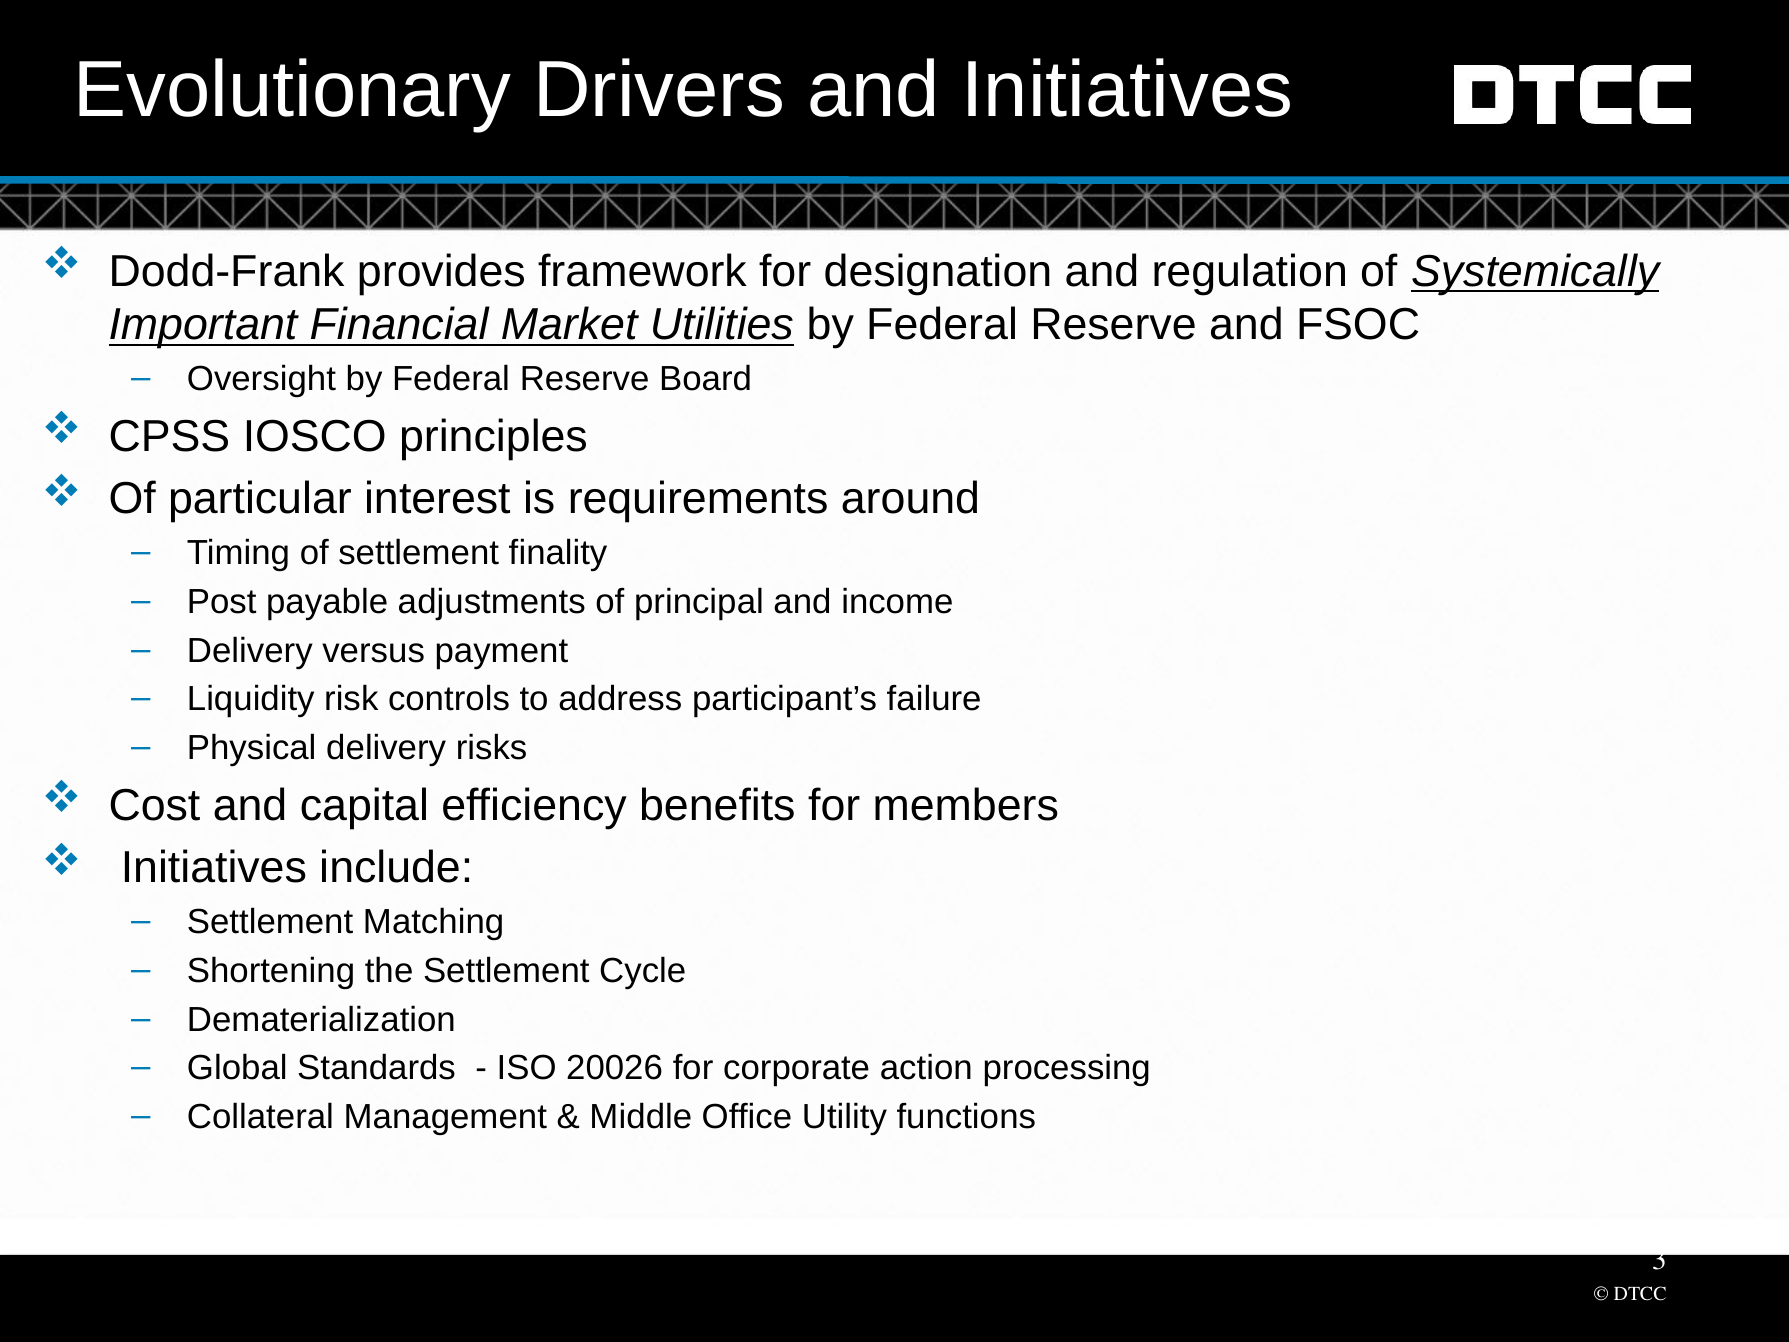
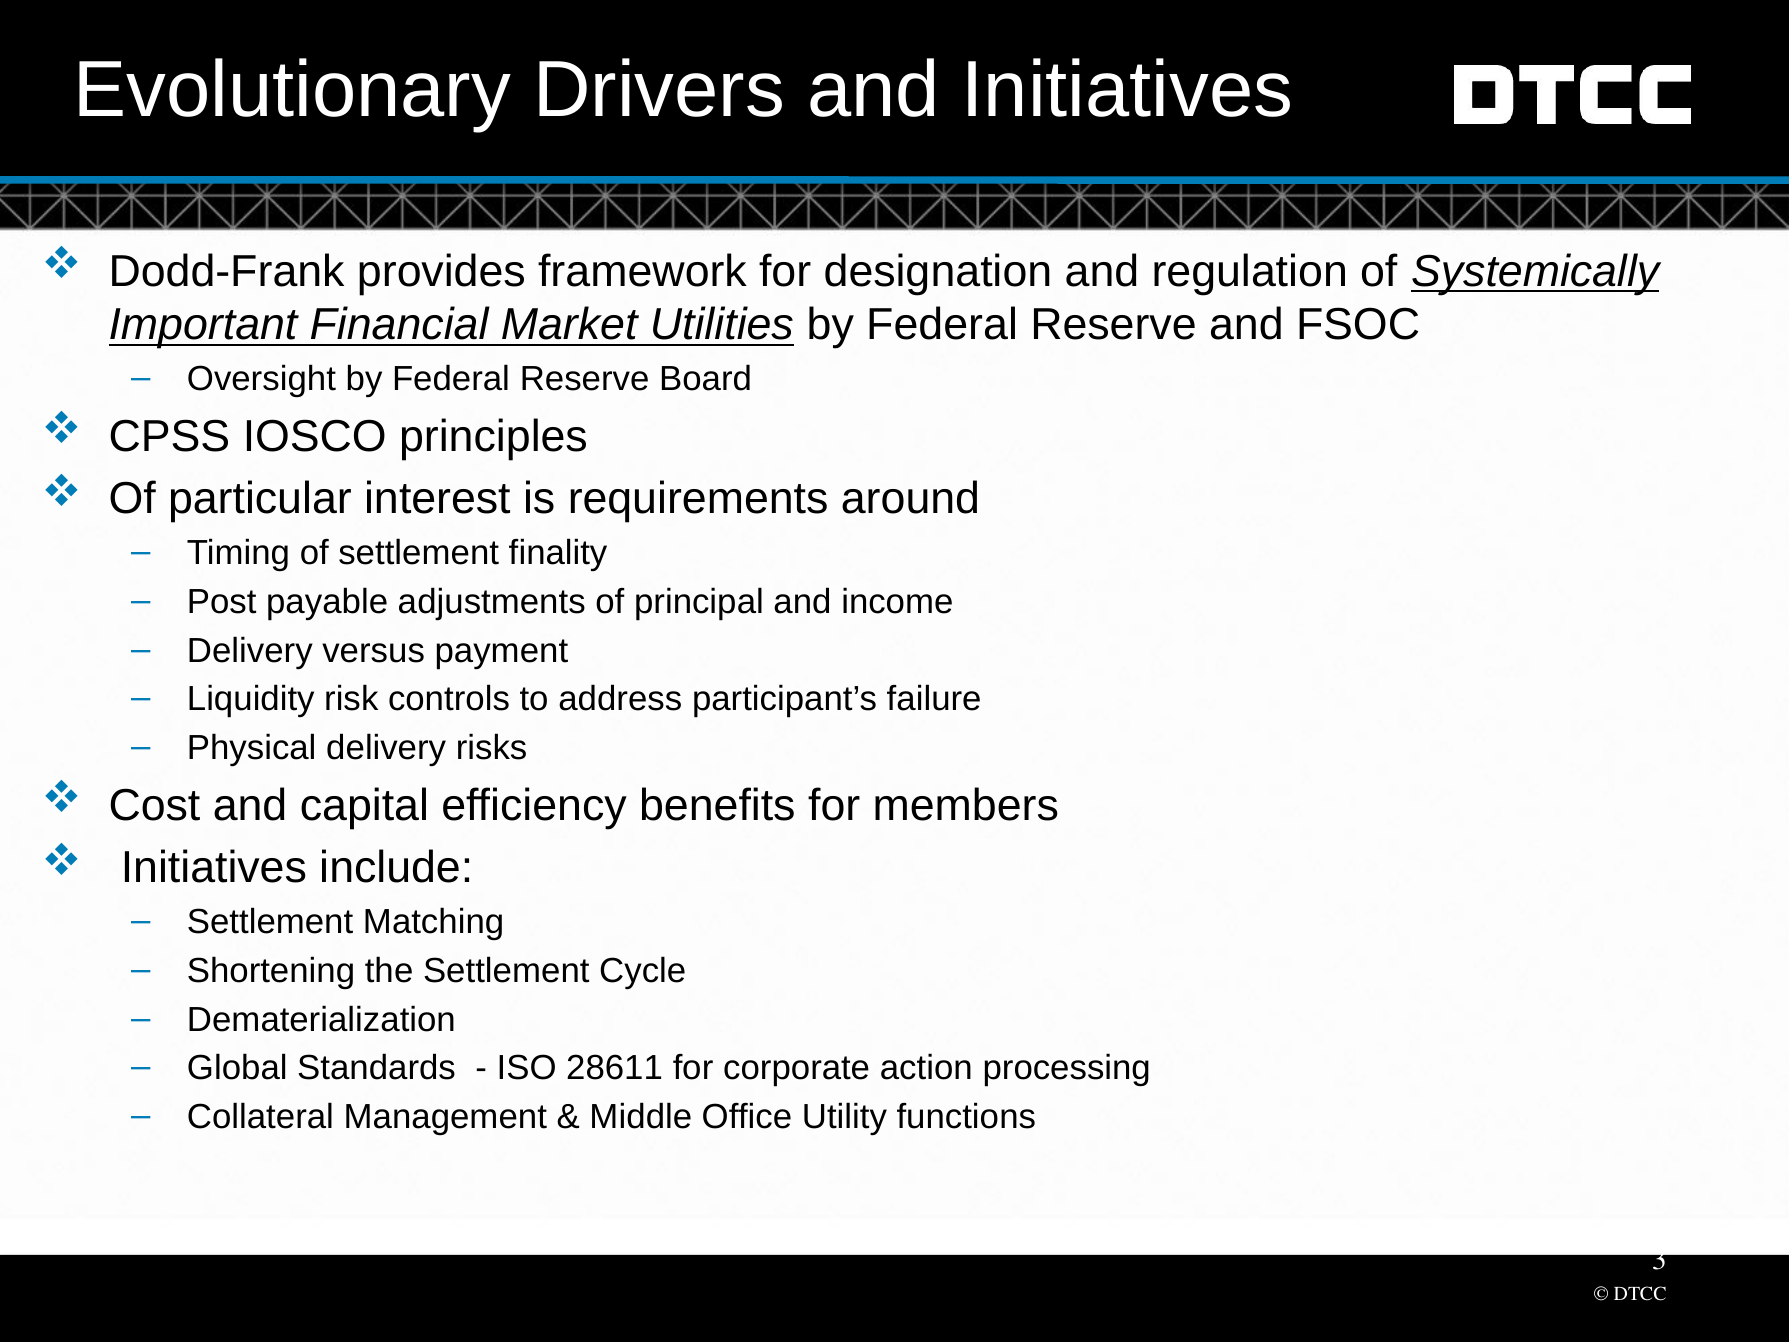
20026: 20026 -> 28611 (615, 1068)
